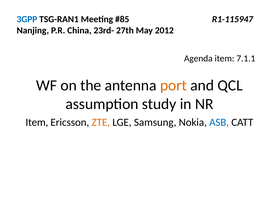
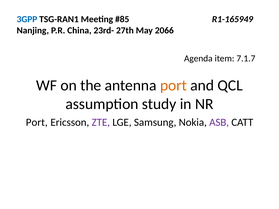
R1-115947: R1-115947 -> R1-165949 (233, 19)
2012: 2012 -> 2066 (164, 30)
7.1.1: 7.1.1 -> 7.1.7 (246, 58)
Item: Item -> Port (37, 123)
ZTE colour: orange -> purple (101, 123)
ASB colour: blue -> purple (219, 123)
